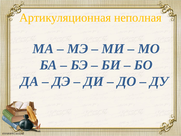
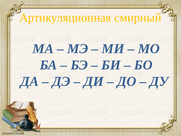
неполная: неполная -> смирный (138, 18)
